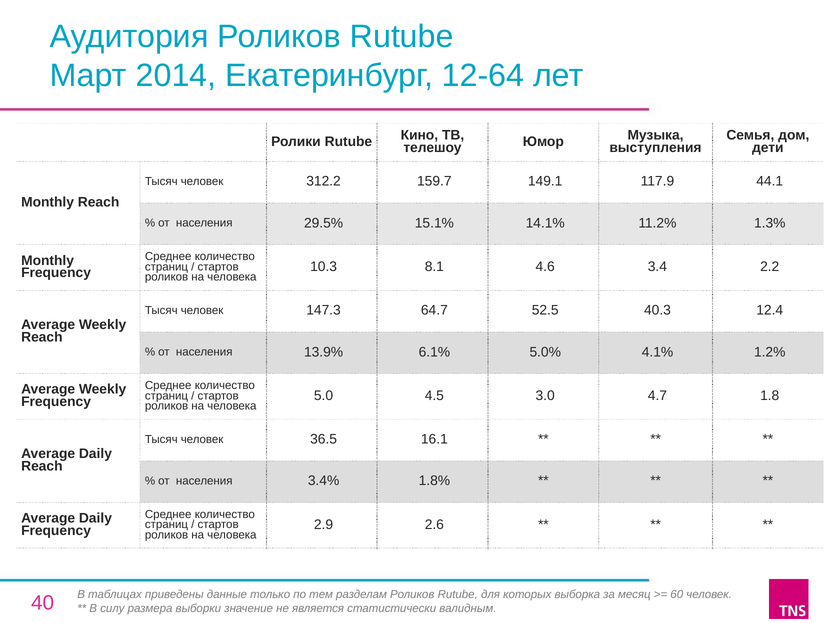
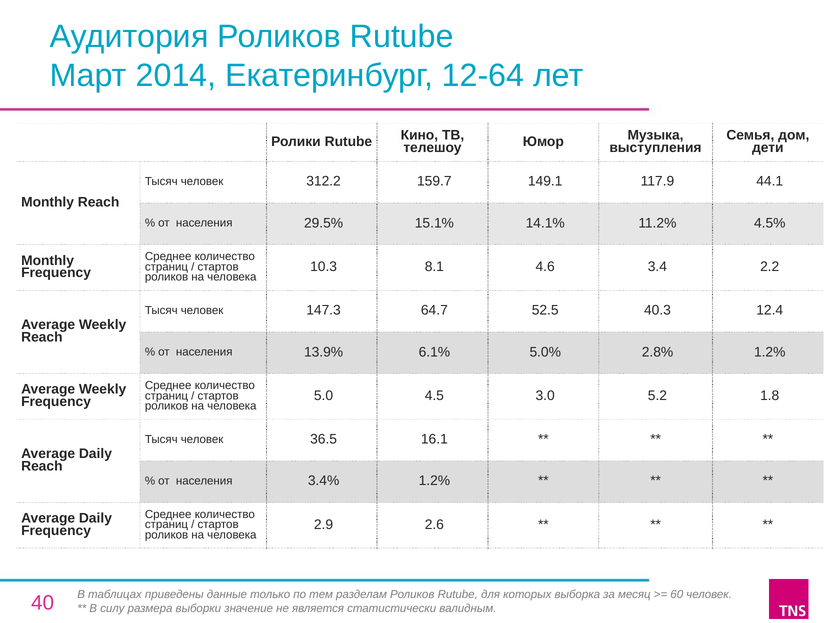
1.3%: 1.3% -> 4.5% (770, 223)
4.1%: 4.1% -> 2.8% (658, 352)
4.7: 4.7 -> 5.2 (657, 395)
3.4% 1.8%: 1.8% -> 1.2% (434, 480)
